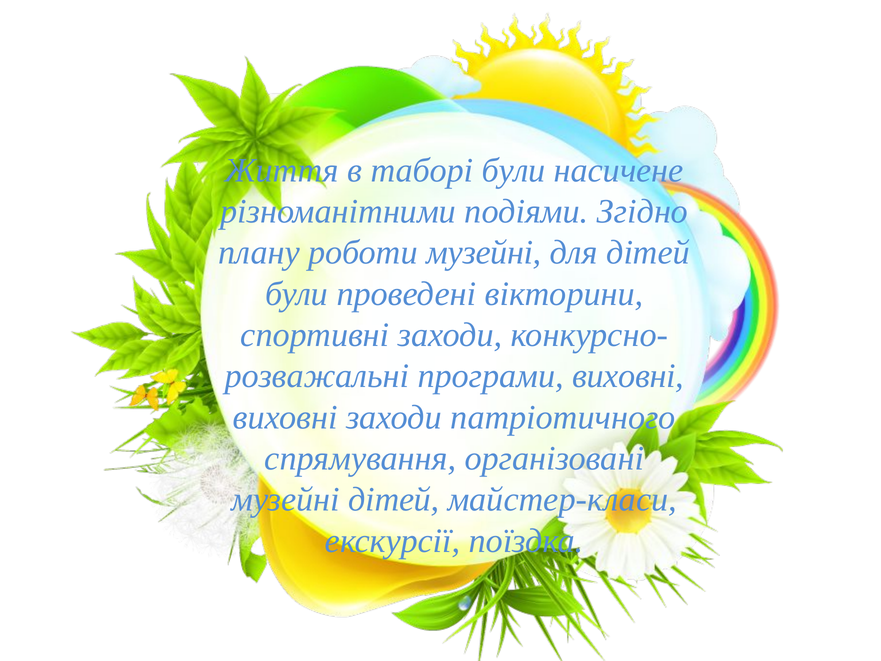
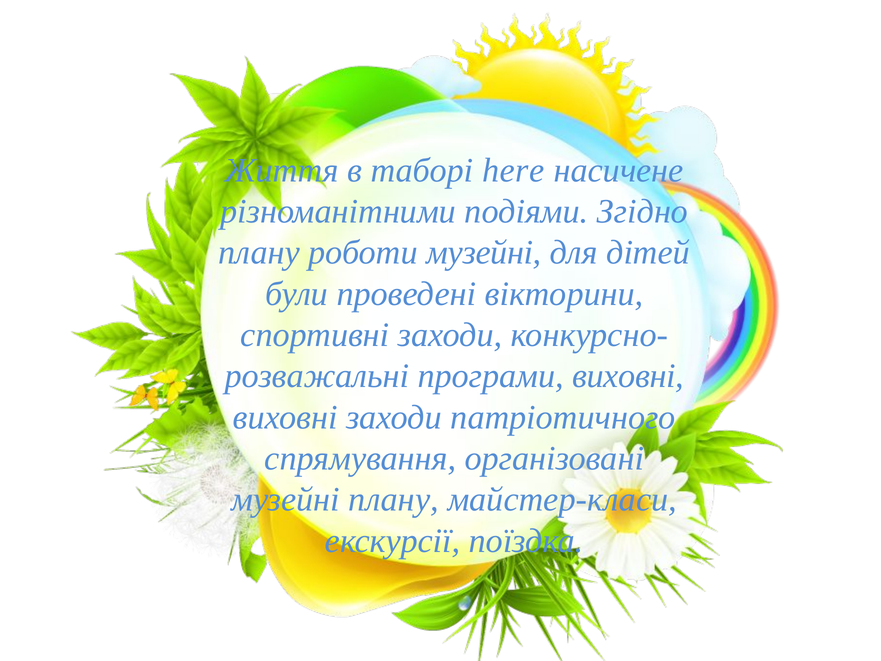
таборі були: були -> here (513, 170)
музейні дітей: дітей -> плану (394, 499)
